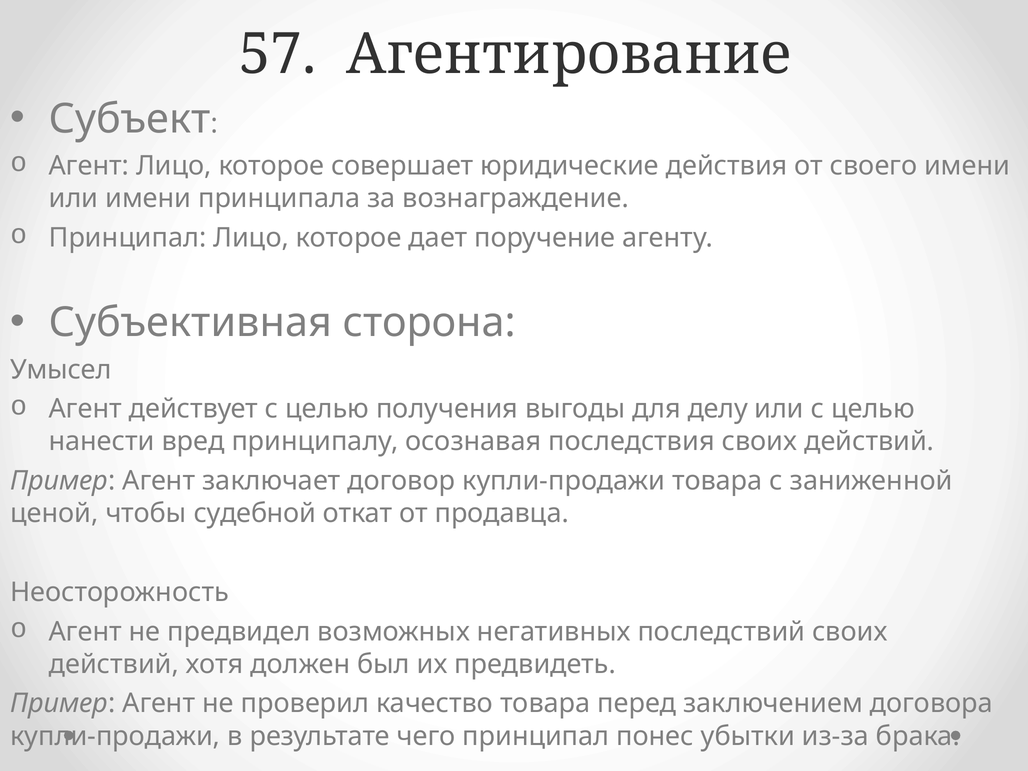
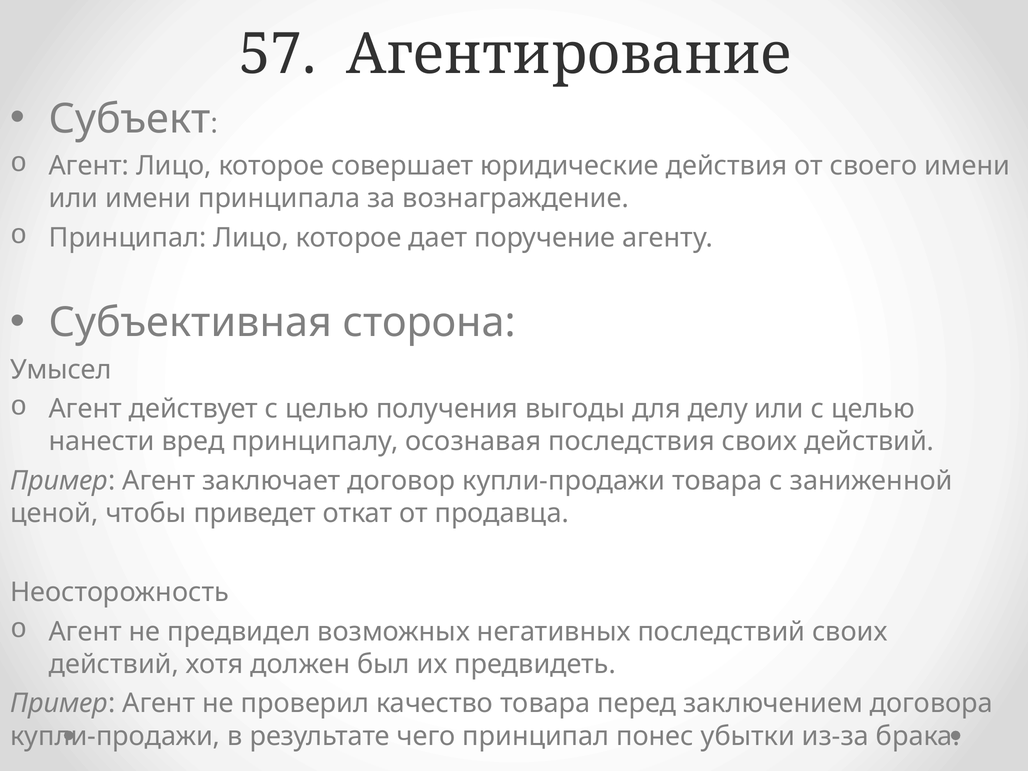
судебной: судебной -> приведет (255, 513)
